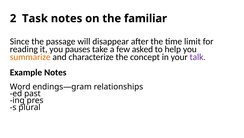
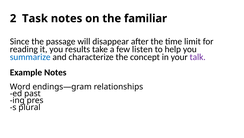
pauses: pauses -> results (78, 49)
asked: asked -> listen (142, 49)
summarize colour: orange -> blue (30, 57)
